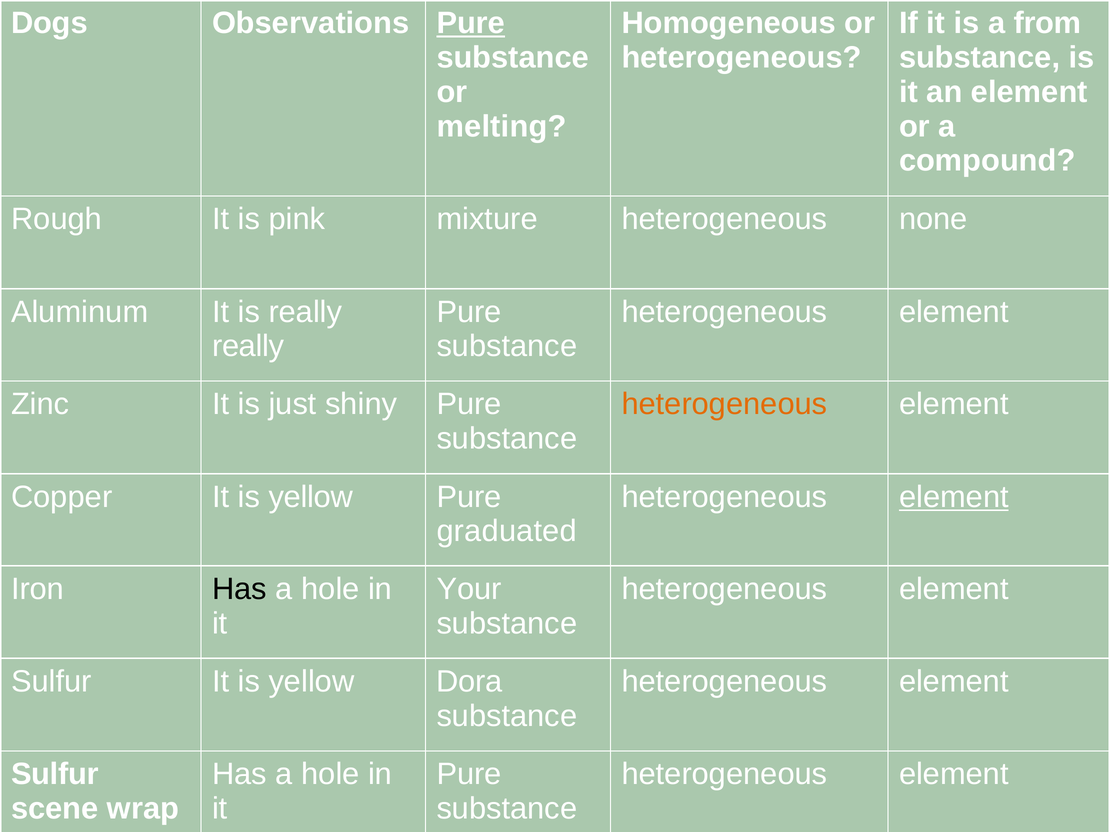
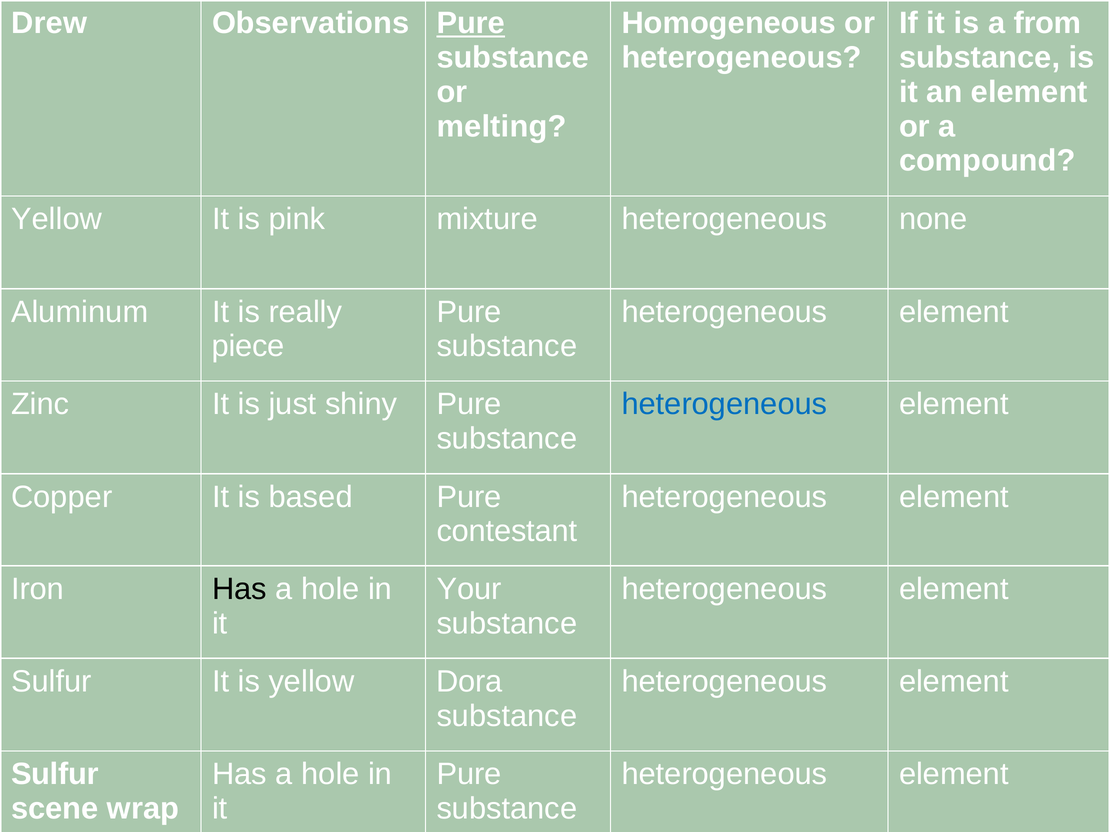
Dogs: Dogs -> Drew (49, 23)
Rough: Rough -> Yellow (57, 219)
really: really -> piece (248, 346)
heterogeneous colour: orange -> blue (724, 405)
Copper It is yellow: yellow -> based (311, 497)
element underline: present -> none (954, 497)
graduated: graduated -> contestant (507, 532)
